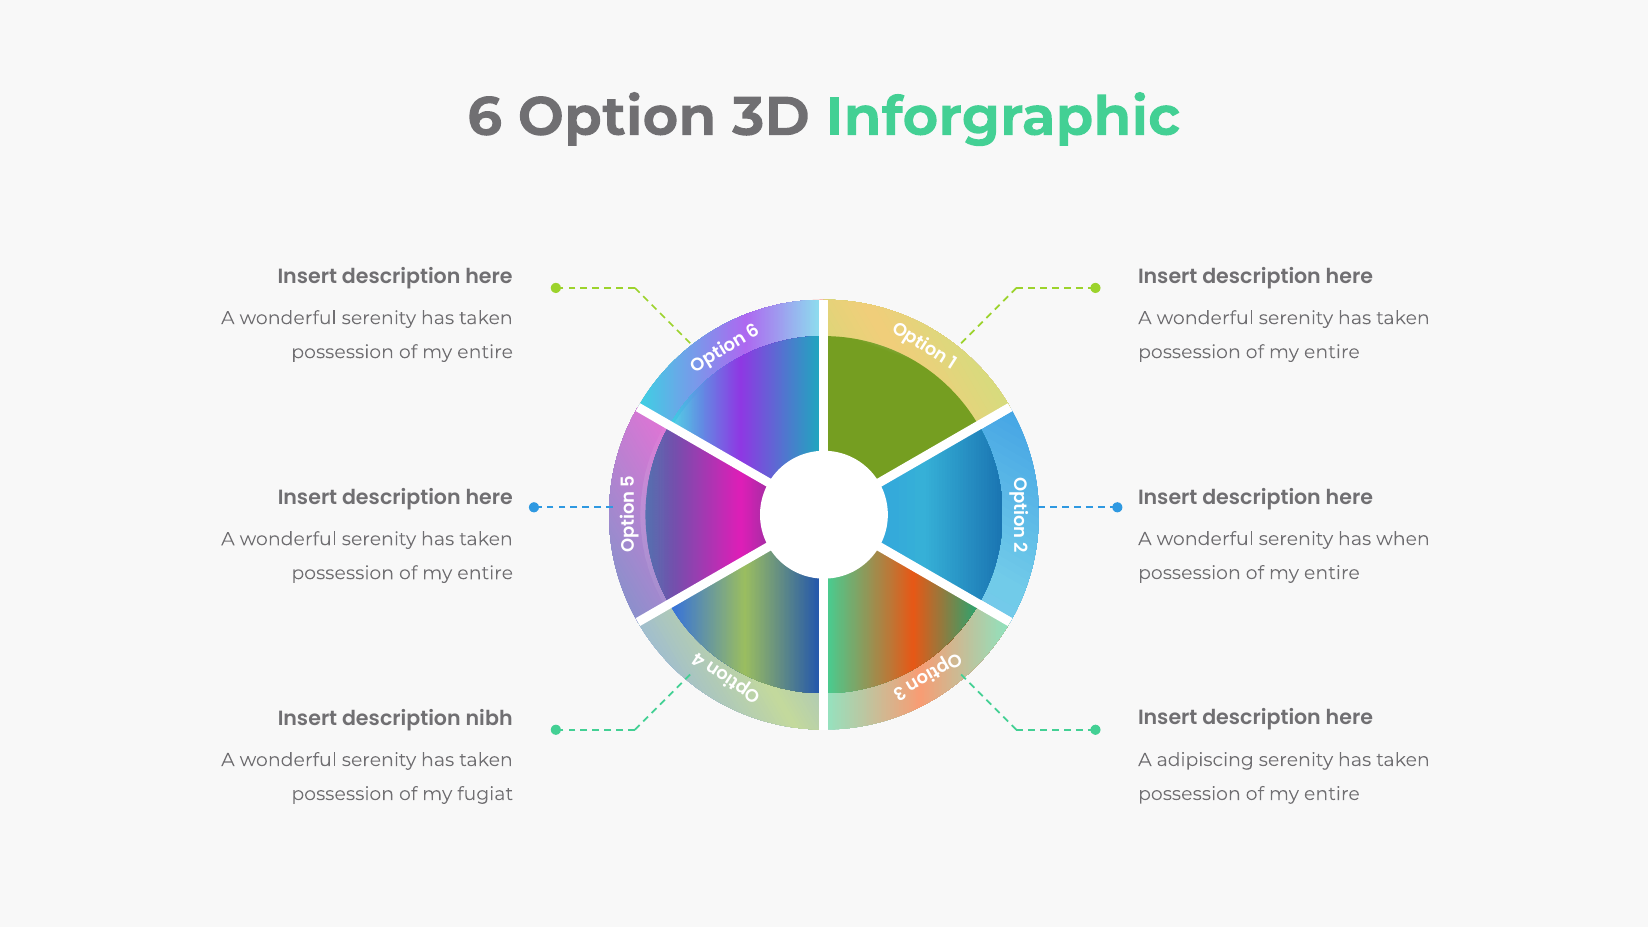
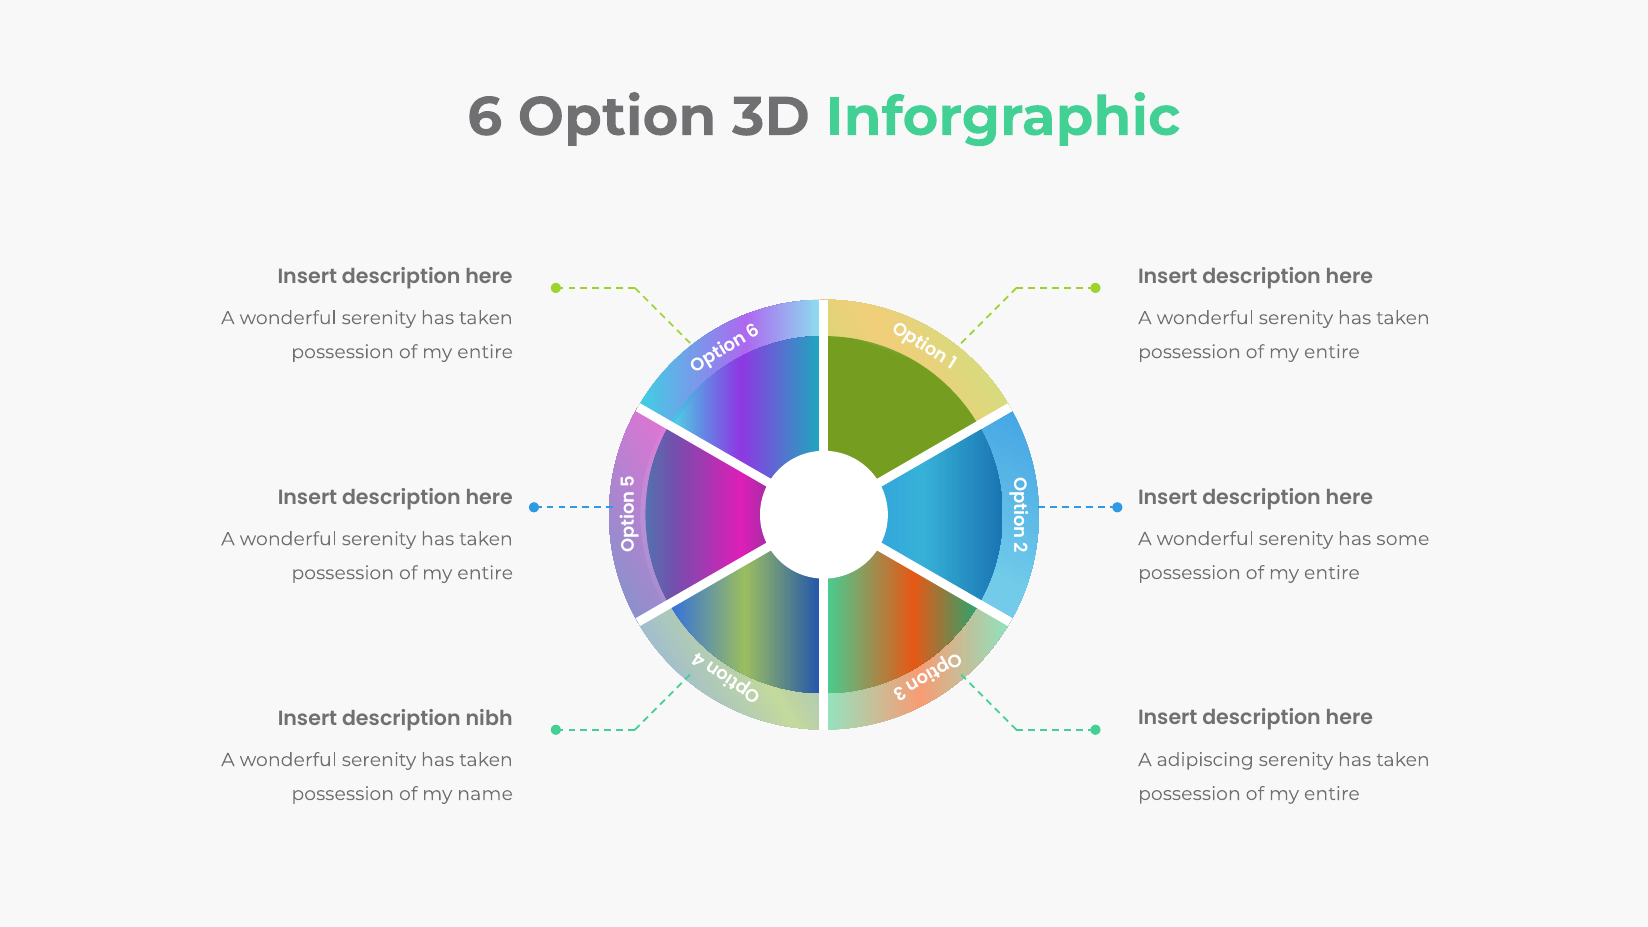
when: when -> some (1403, 539)
fugiat: fugiat -> name (485, 794)
